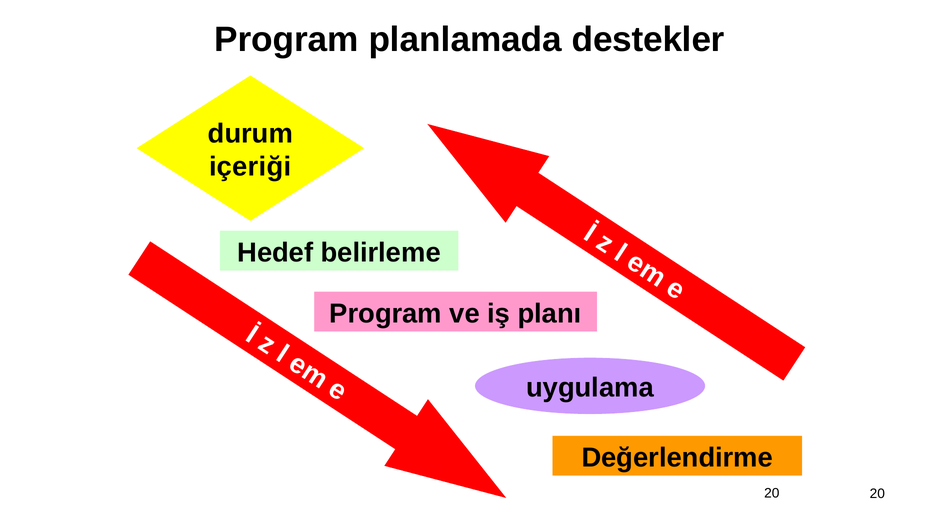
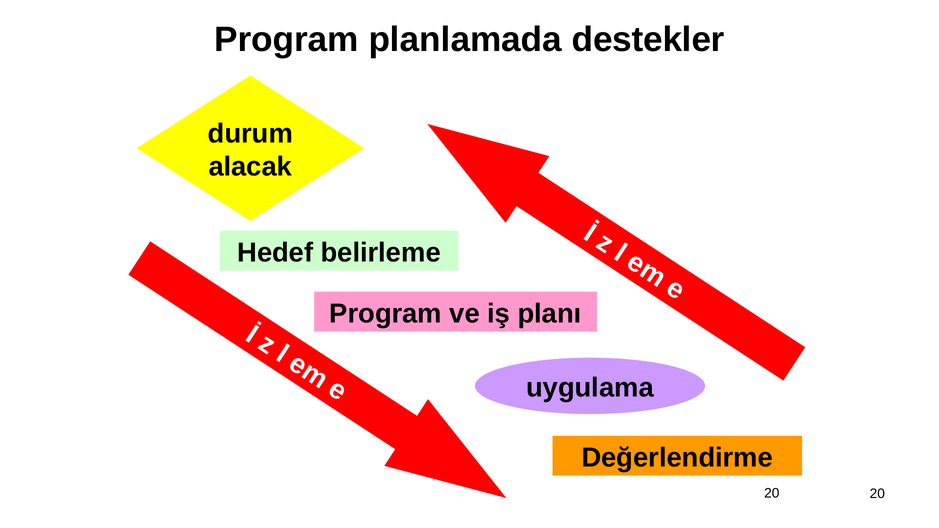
içeriği: içeriği -> alacak (250, 167)
